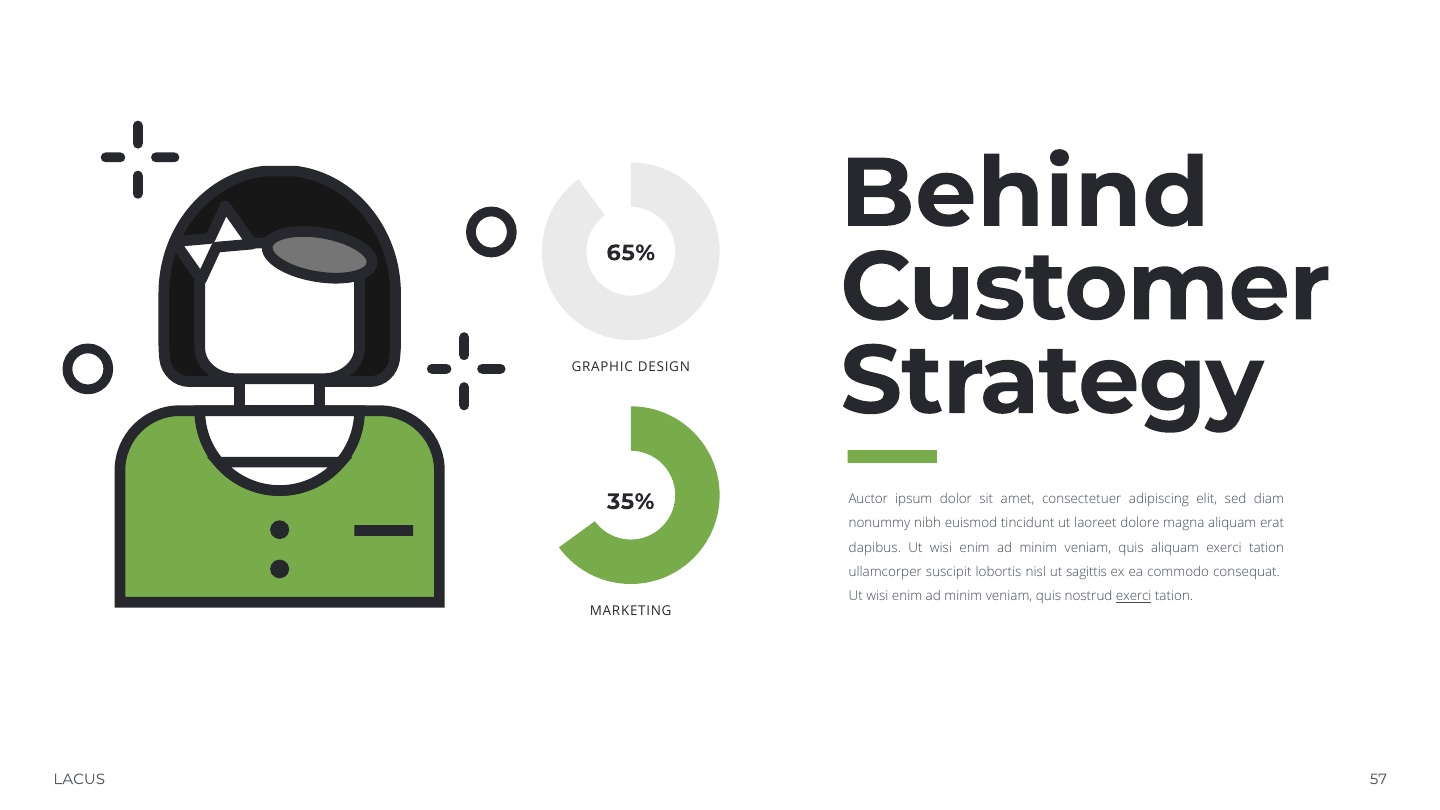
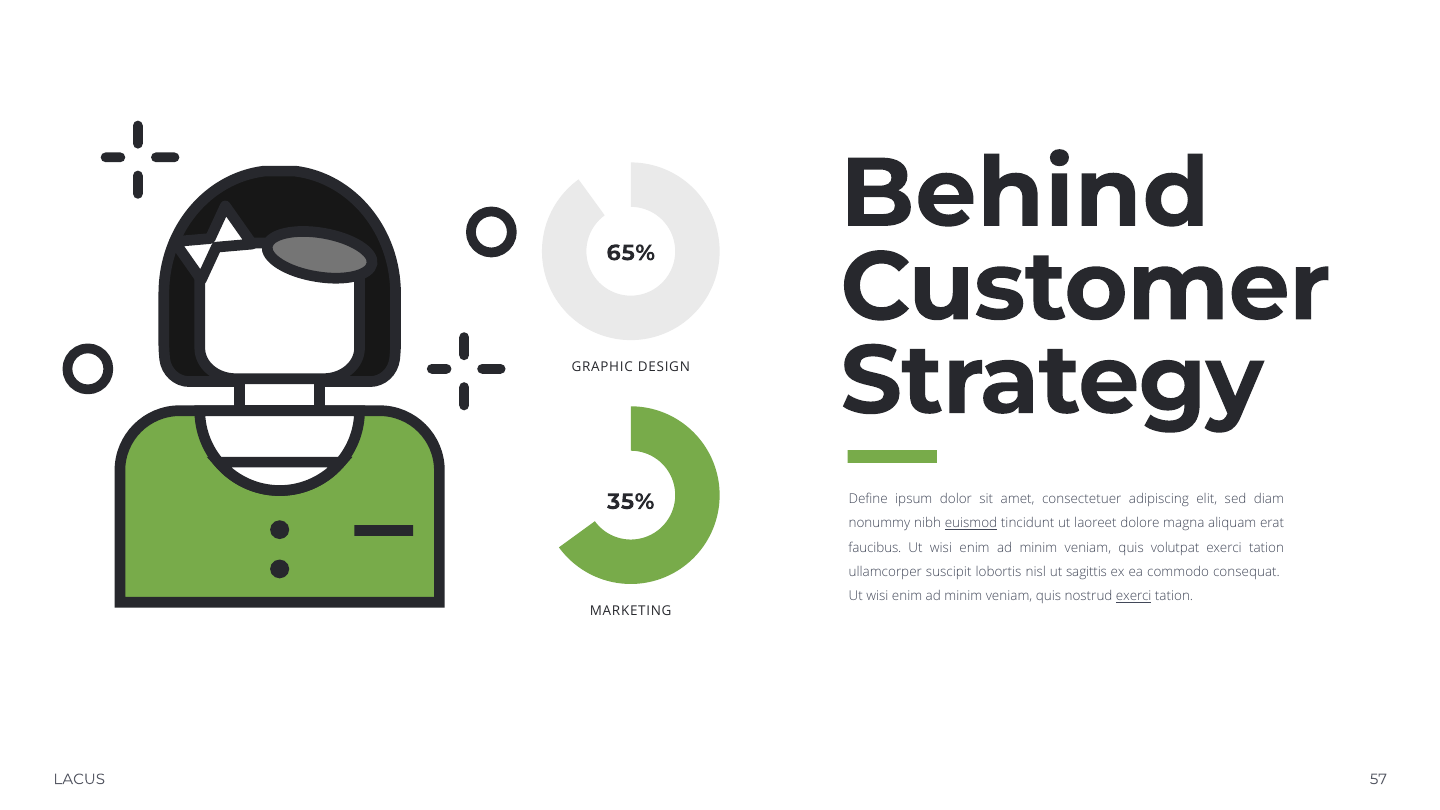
Auctor: Auctor -> Define (868, 499)
euismod underline: none -> present (971, 523)
dapibus: dapibus -> faucibus (875, 548)
quis aliquam: aliquam -> volutpat (1175, 548)
